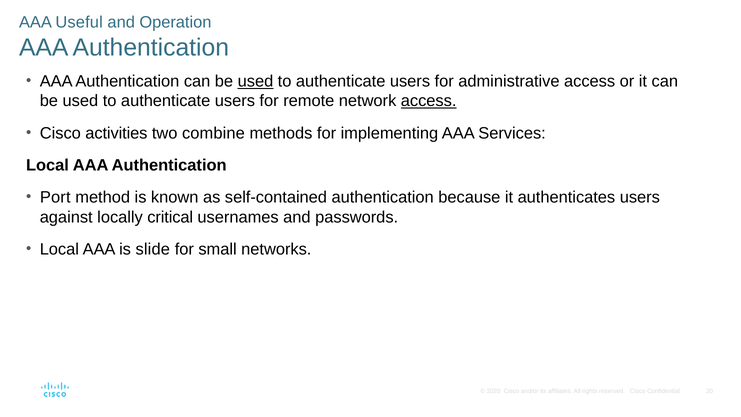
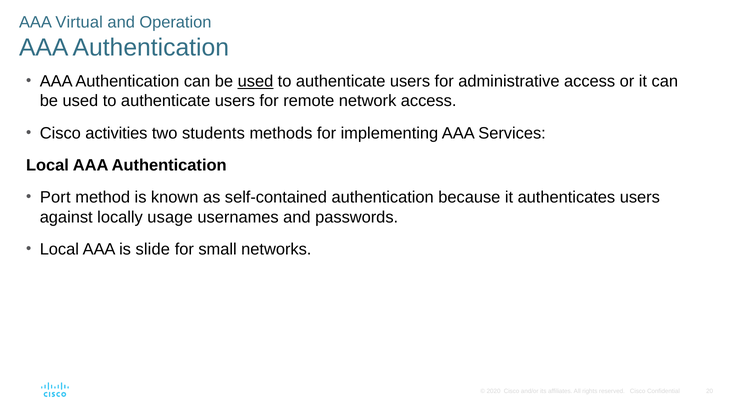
Useful: Useful -> Virtual (79, 22)
access underline: present -> none (429, 101)
combine: combine -> students (213, 133)
critical: critical -> usage (170, 217)
